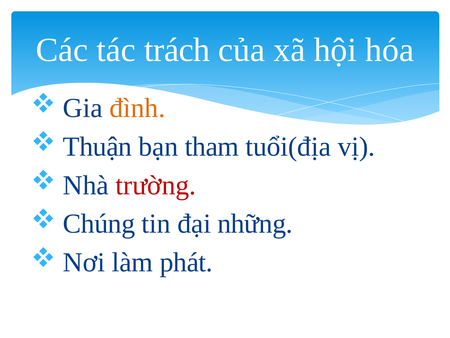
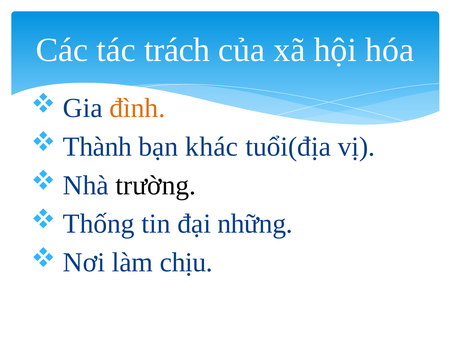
Thuận: Thuận -> Thành (97, 146)
tham: tham -> khác (212, 146)
trường colour: red -> black (156, 185)
Chúng: Chúng -> Thống (99, 224)
phát: phát -> chịu (186, 262)
